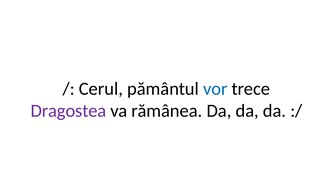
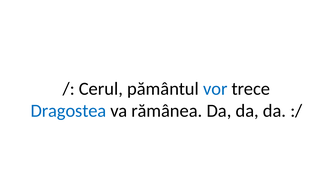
Dragostea colour: purple -> blue (68, 111)
